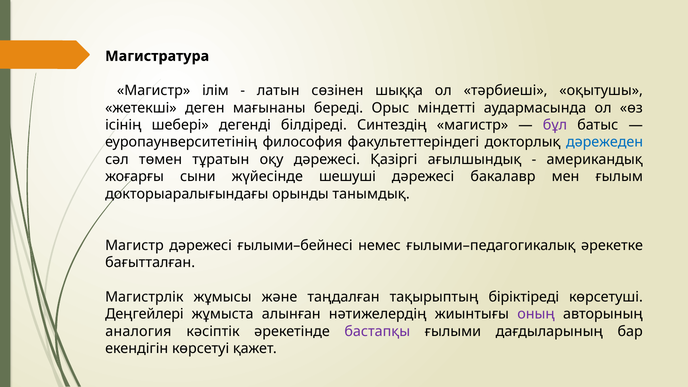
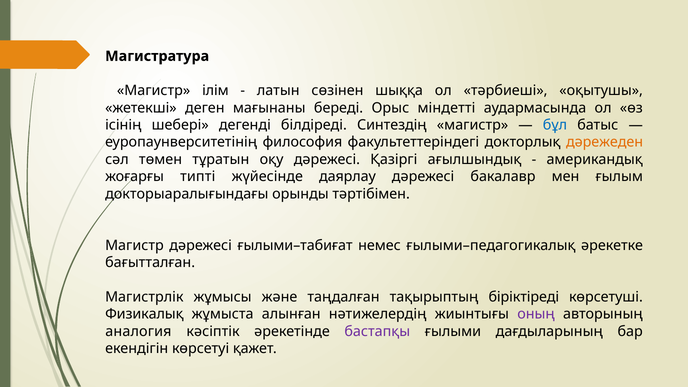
бұл colour: purple -> blue (555, 125)
дәрежеден colour: blue -> orange (605, 142)
сыни: сыни -> типті (198, 177)
шешуші: шешуші -> даярлау (347, 177)
танымдық: танымдық -> тәртібімен (371, 194)
ғылыми–бейнесі: ғылыми–бейнесі -> ғылыми–табиғат (295, 245)
Деңгейлері: Деңгейлері -> Физикалық (144, 314)
